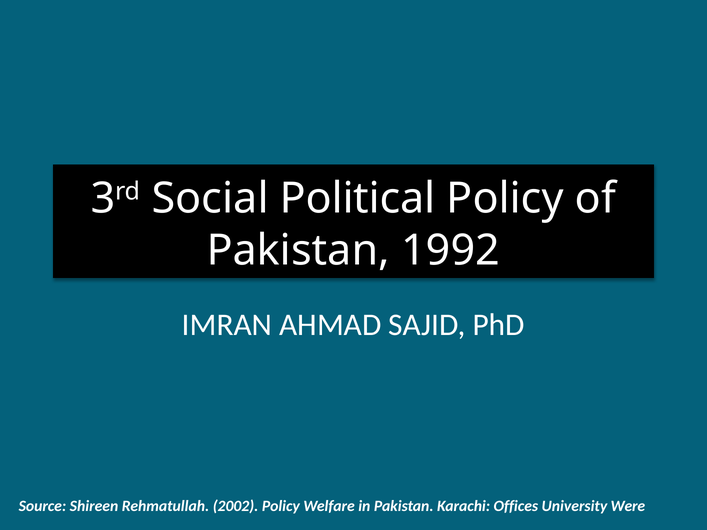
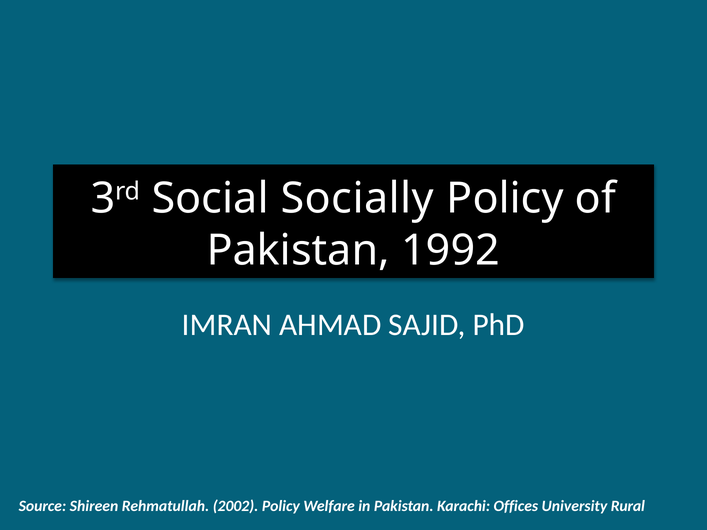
Political: Political -> Socially (357, 199)
Were: Were -> Rural (628, 506)
